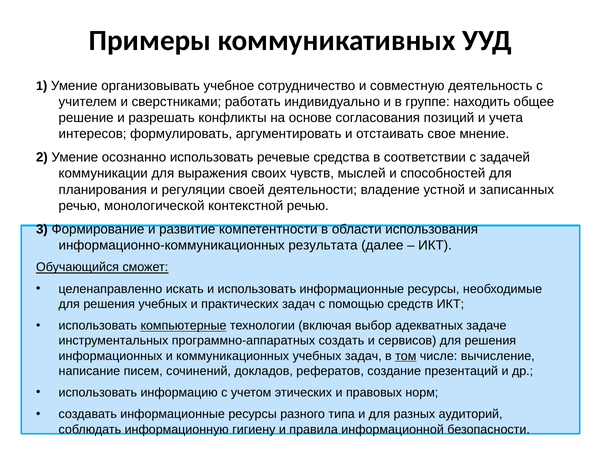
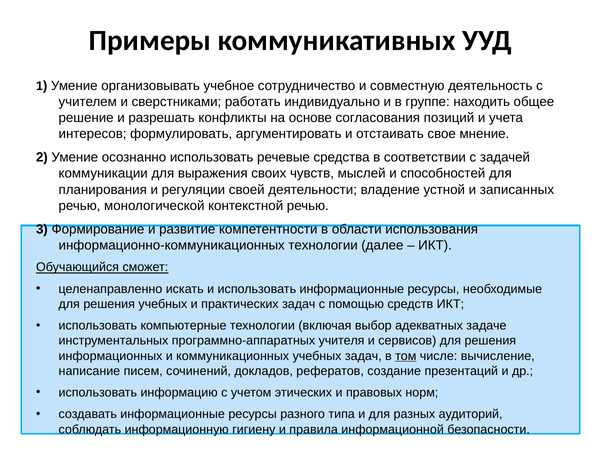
информационно-коммуникационных результата: результата -> технологии (323, 245)
компьютерные underline: present -> none (184, 326)
создать: создать -> учителя (342, 341)
